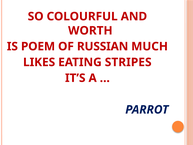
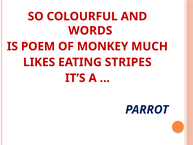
WORTH: WORTH -> WORDS (90, 31)
RUSSIAN: RUSSIAN -> MONKEY (103, 46)
